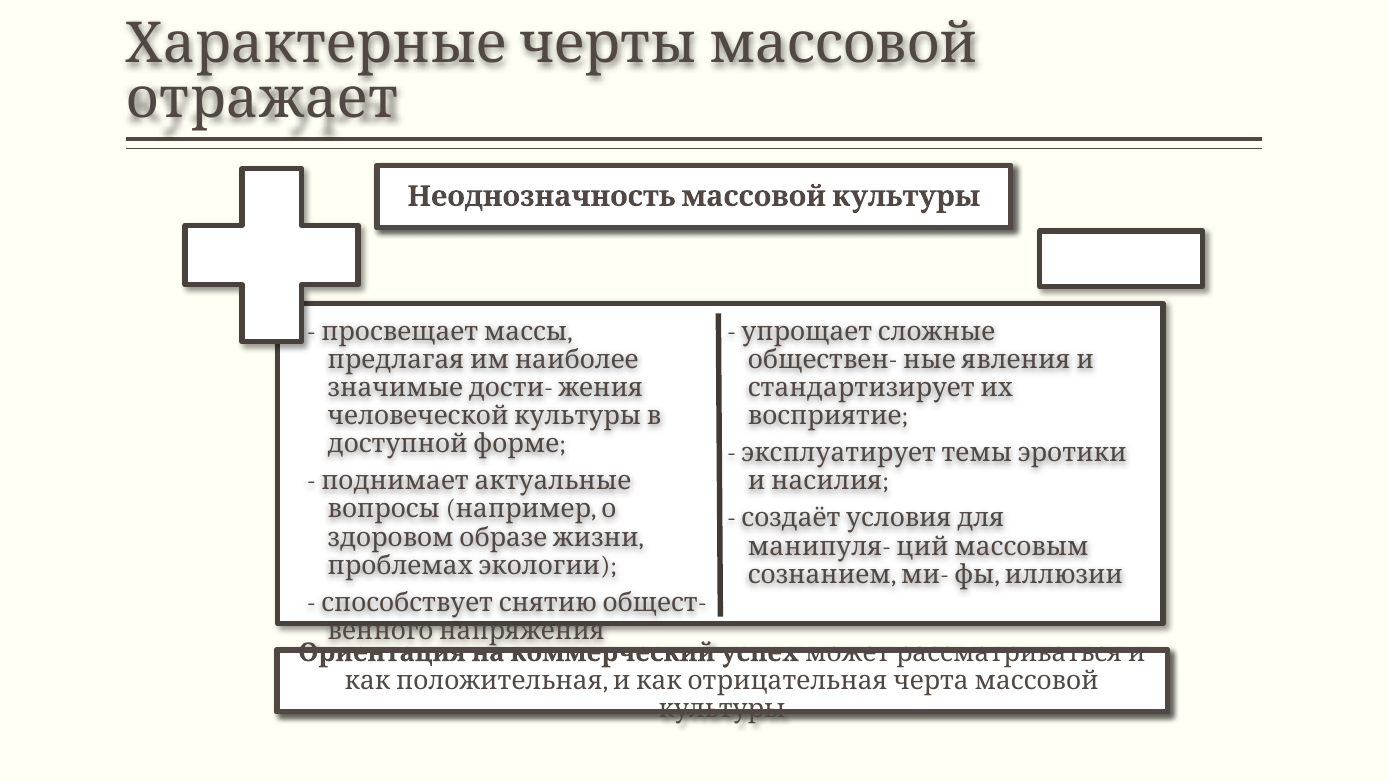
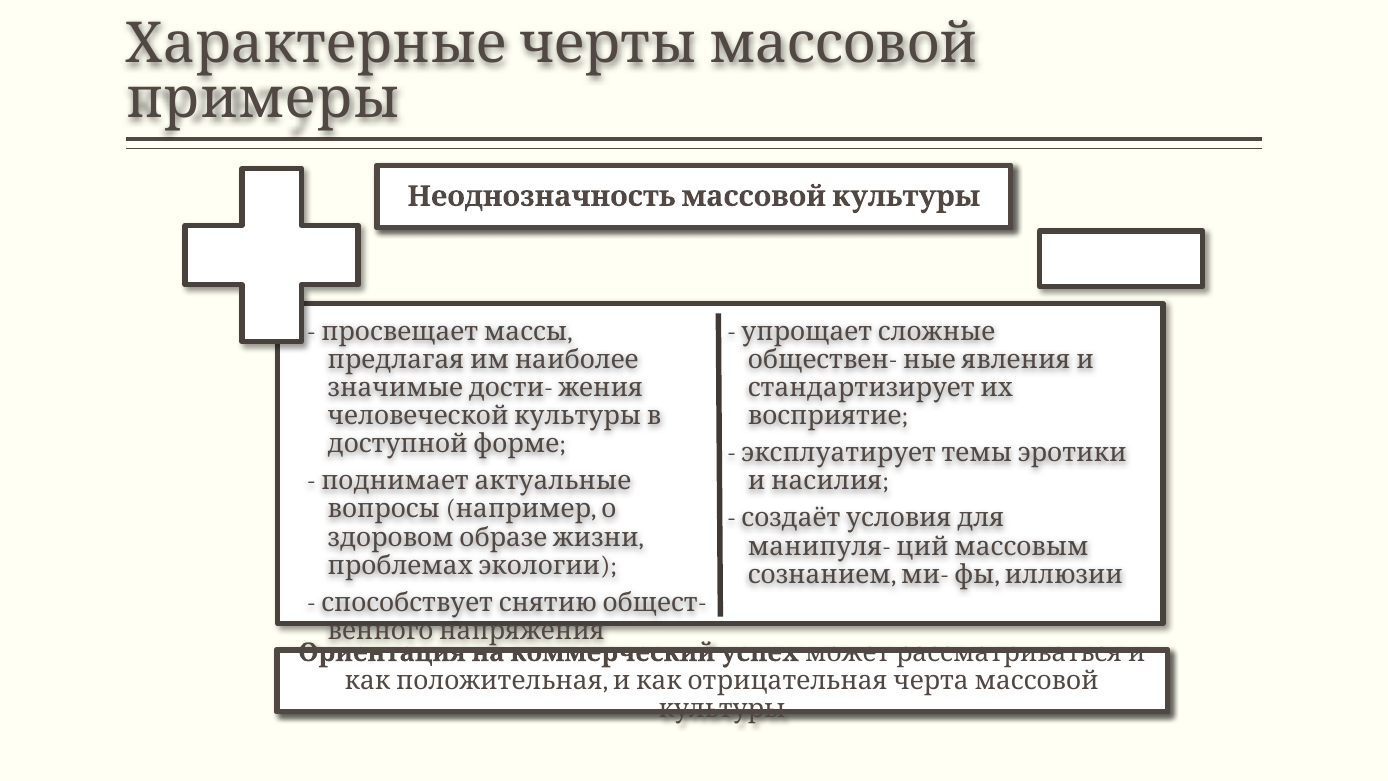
отражает: отражает -> примеры (263, 99)
